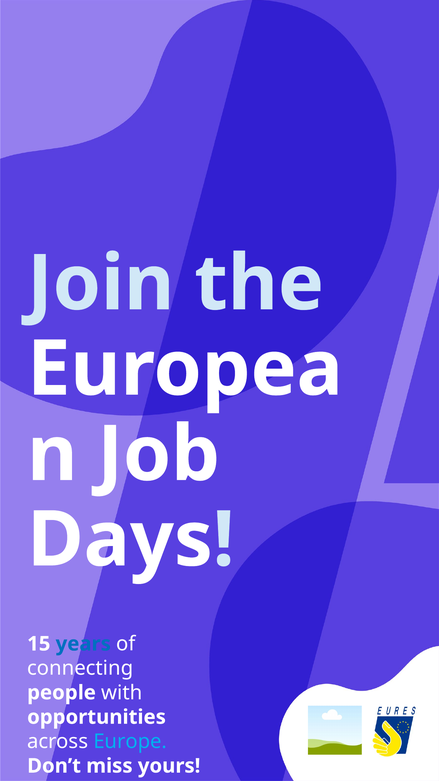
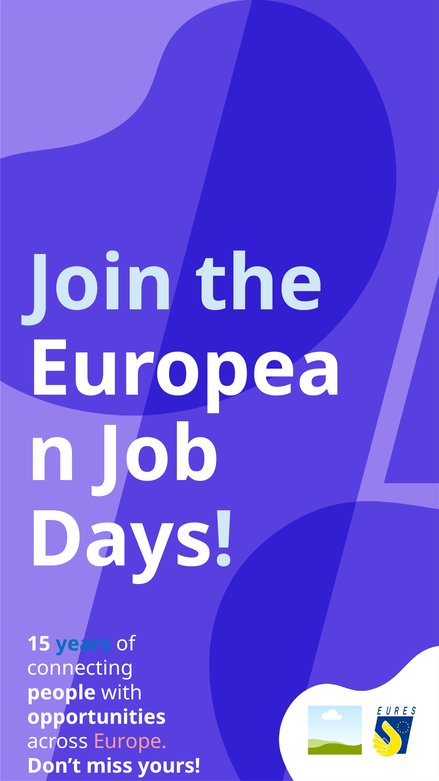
Europe colour: light blue -> pink (130, 741)
